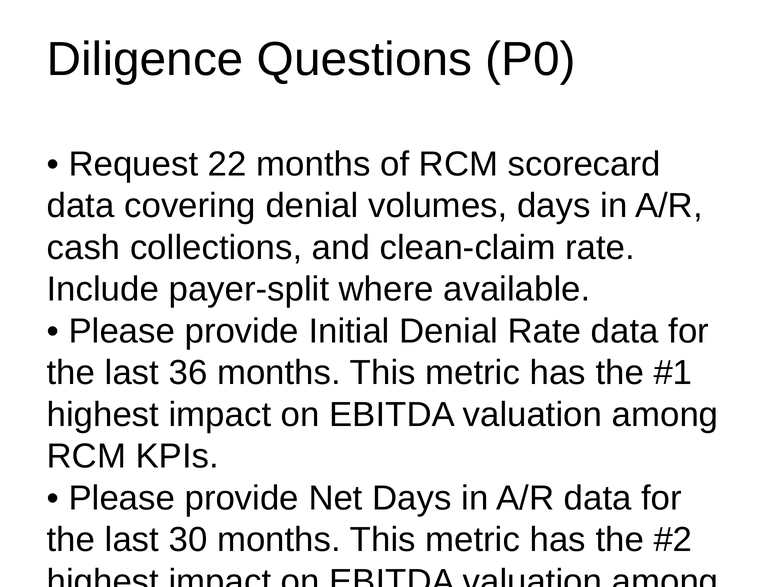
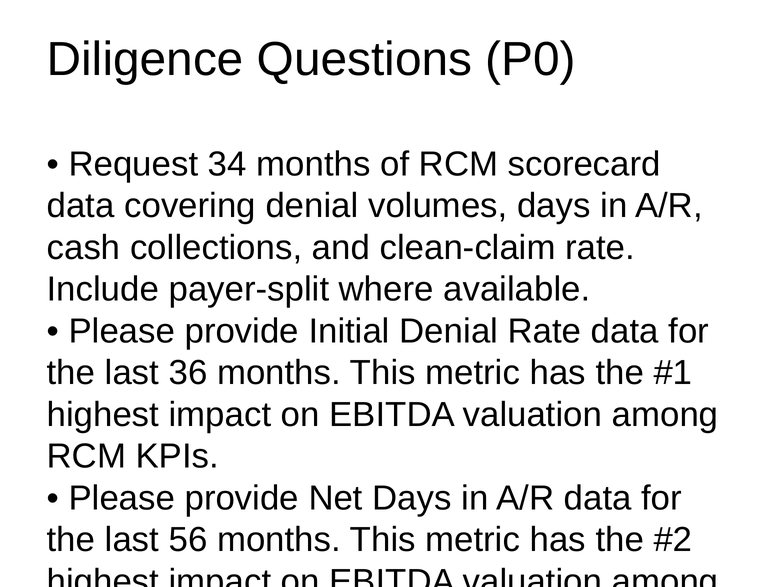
22: 22 -> 34 (227, 164)
30: 30 -> 56 (188, 540)
